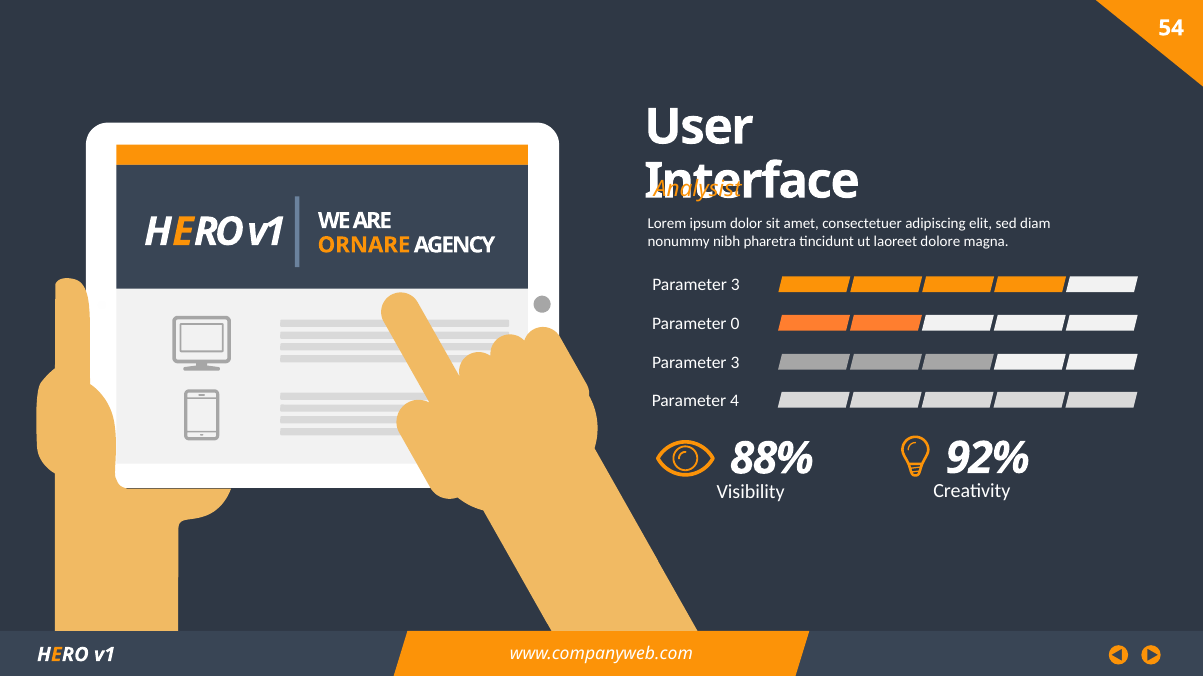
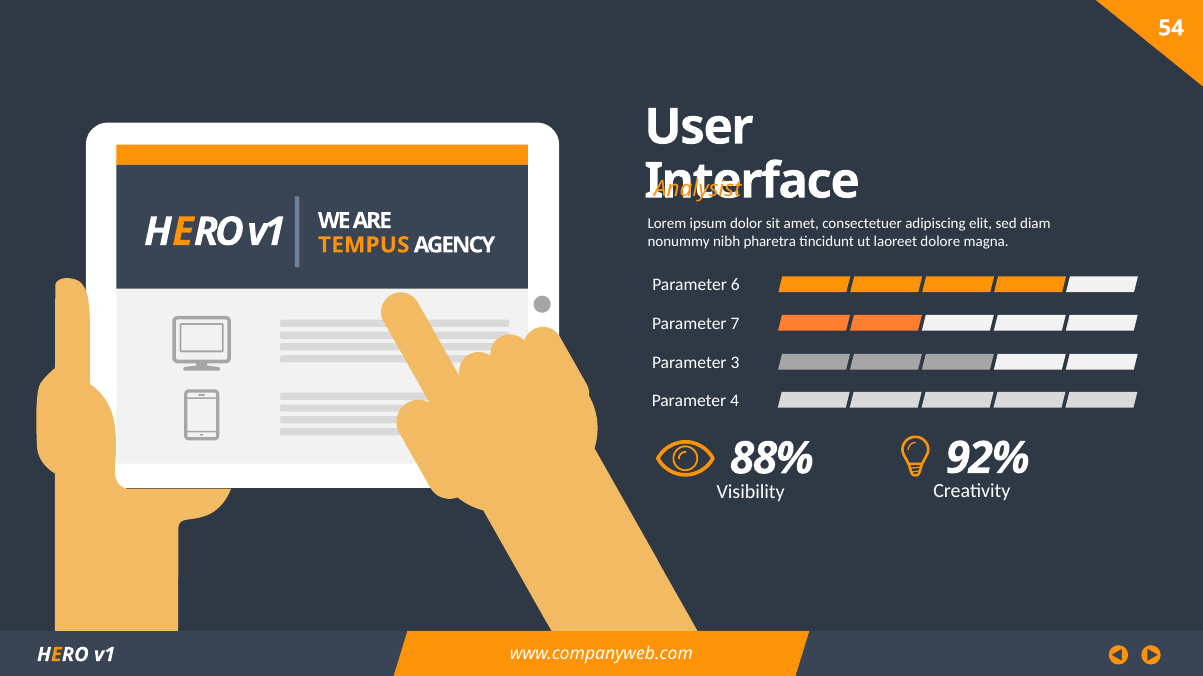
ORNARE: ORNARE -> TEMPUS (364, 245)
3: 3 -> 6 (735, 285)
0: 0 -> 7 (735, 324)
